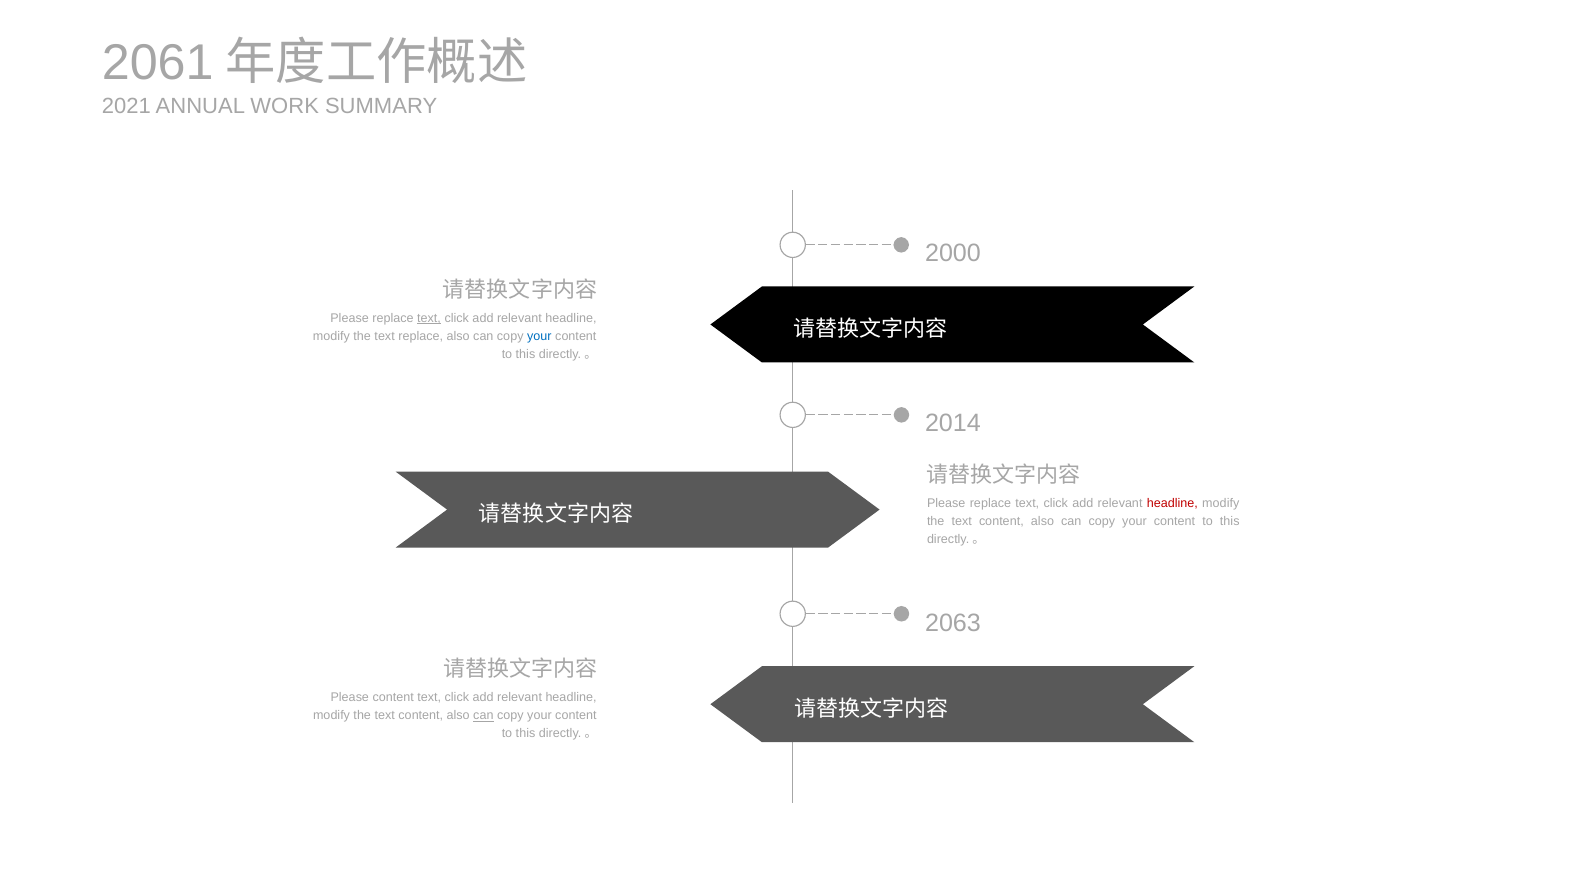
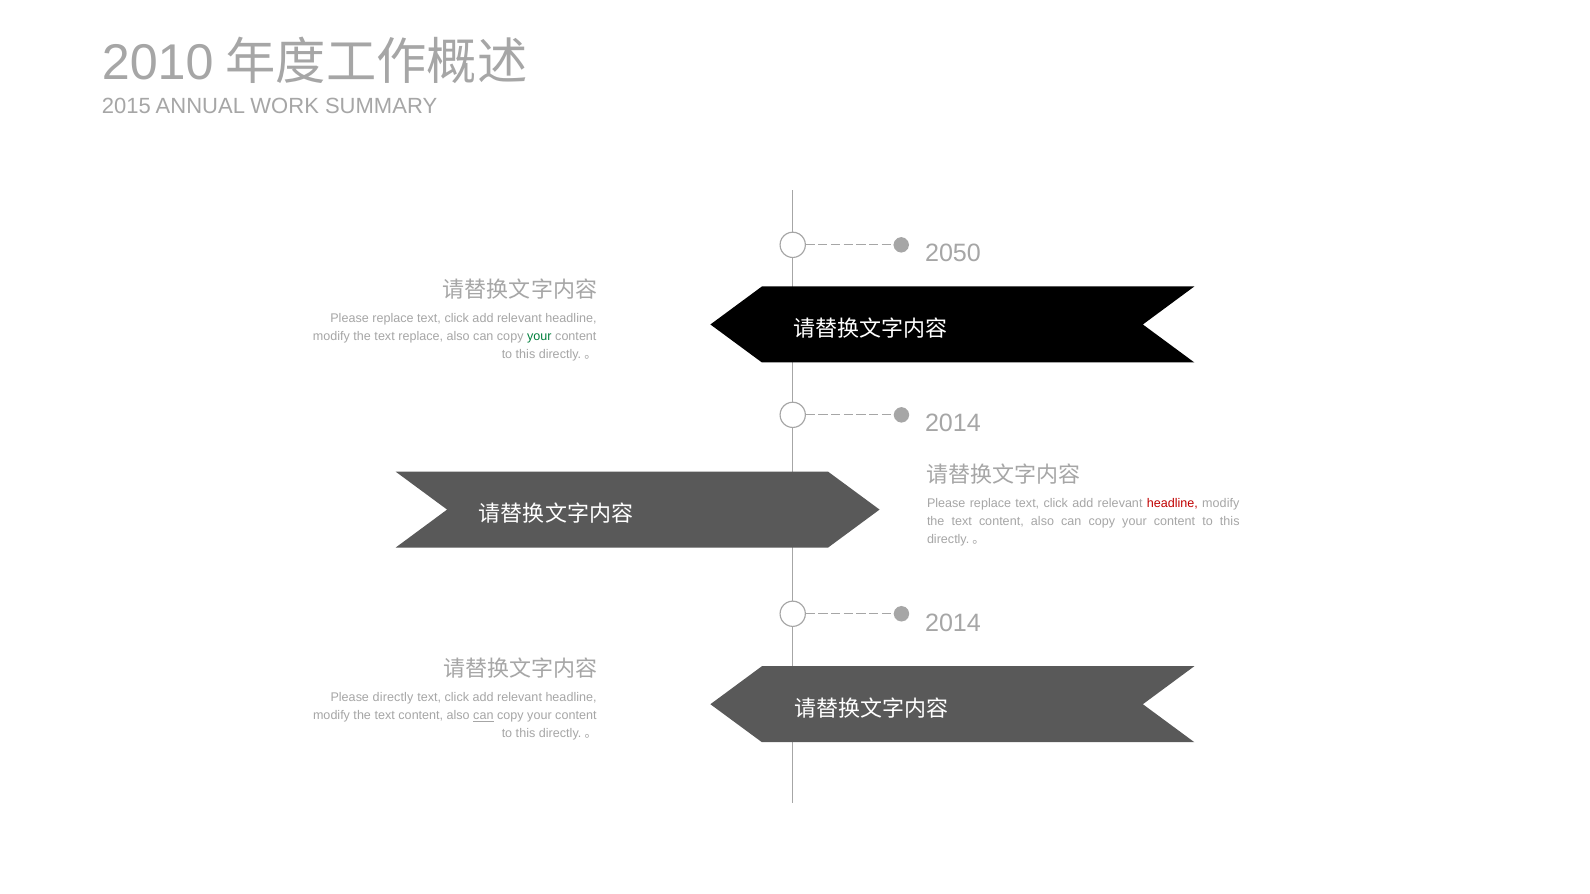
2061: 2061 -> 2010 (158, 63)
2021: 2021 -> 2015 (126, 107)
2000: 2000 -> 2050 (953, 253)
text underline: present -> none (429, 318)
your colour: blue -> green (539, 336)
2063: 2063 -> 2014 (953, 623)
Please content: content -> directly (393, 698)
